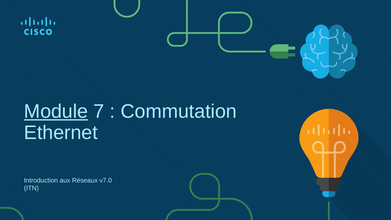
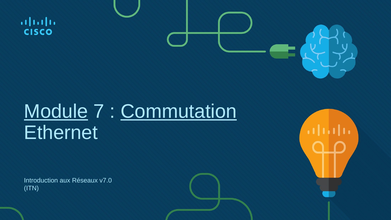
Commutation underline: none -> present (179, 111)
